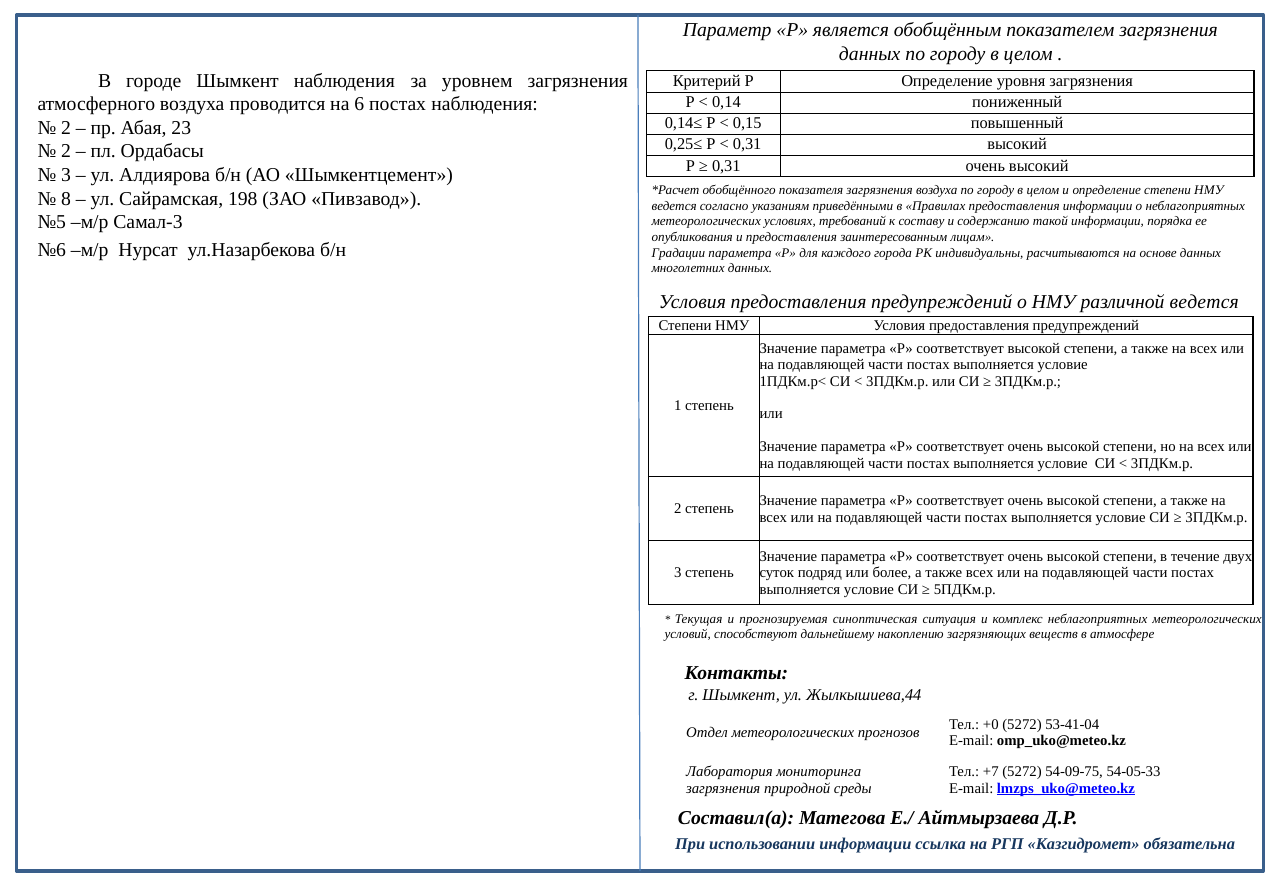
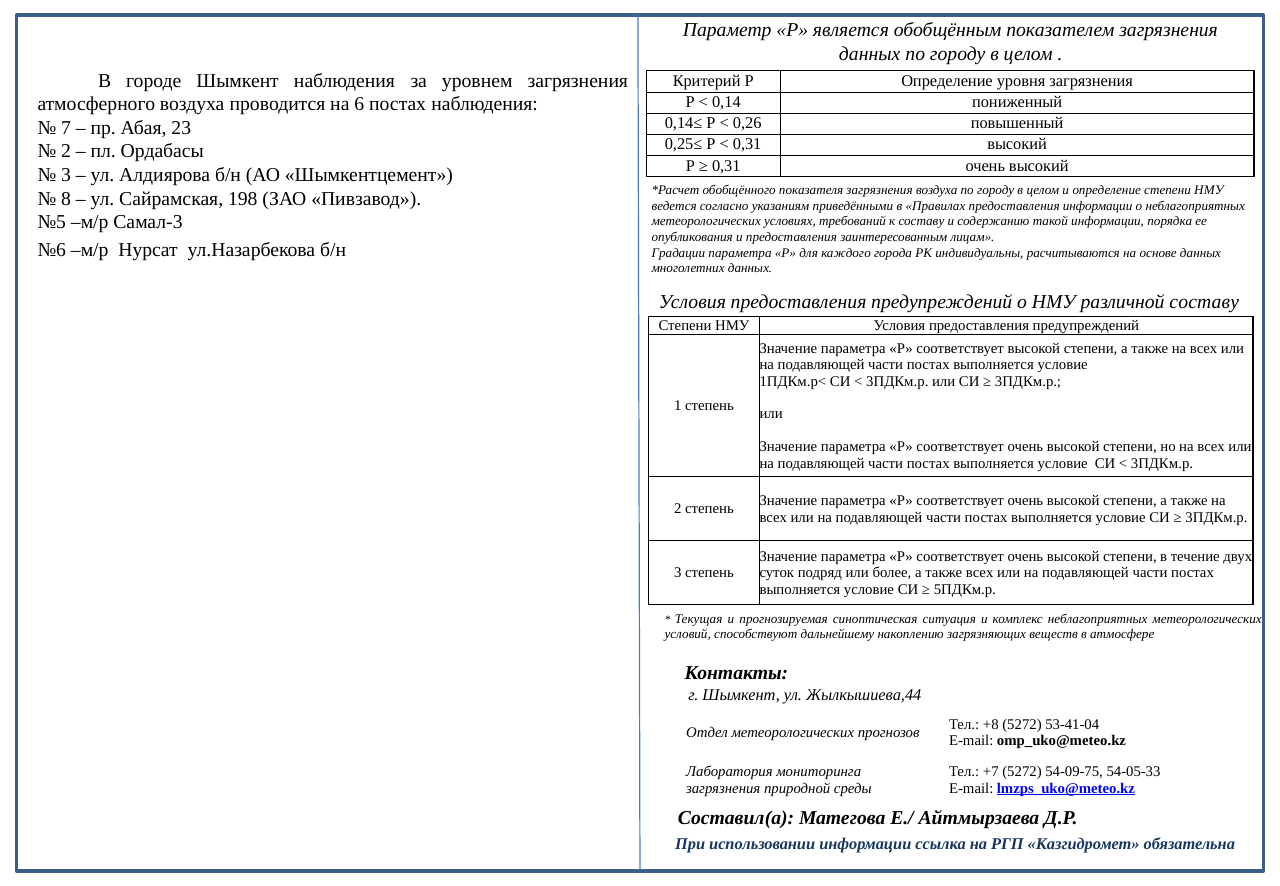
0,15: 0,15 -> 0,26 (747, 123)
2: 2 -> 7 (66, 128)
различной ведется: ведется -> составу (1204, 302)
+0: +0 -> +8 (991, 725)
